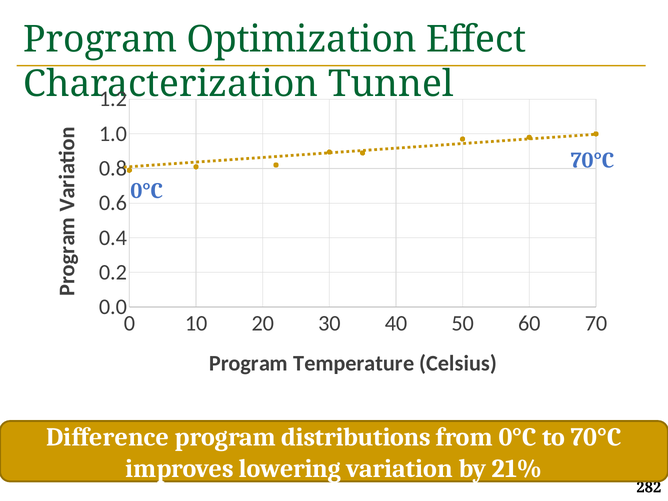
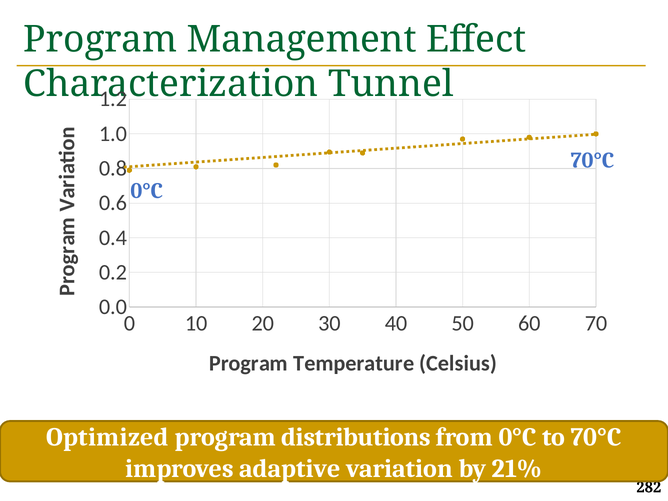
Optimization: Optimization -> Management (302, 39)
Difference: Difference -> Optimized (107, 437)
lowering: lowering -> adaptive (290, 469)
